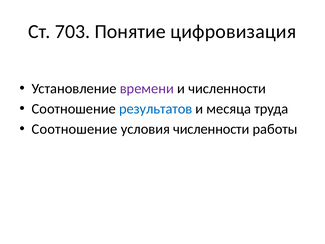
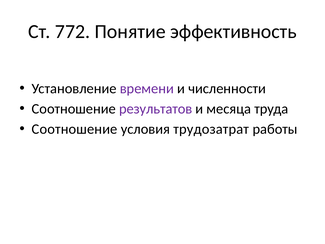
703: 703 -> 772 (73, 31)
цифровизация: цифровизация -> эффективность (233, 31)
результатов colour: blue -> purple (156, 109)
условия численности: численности -> трудозатрат (211, 129)
